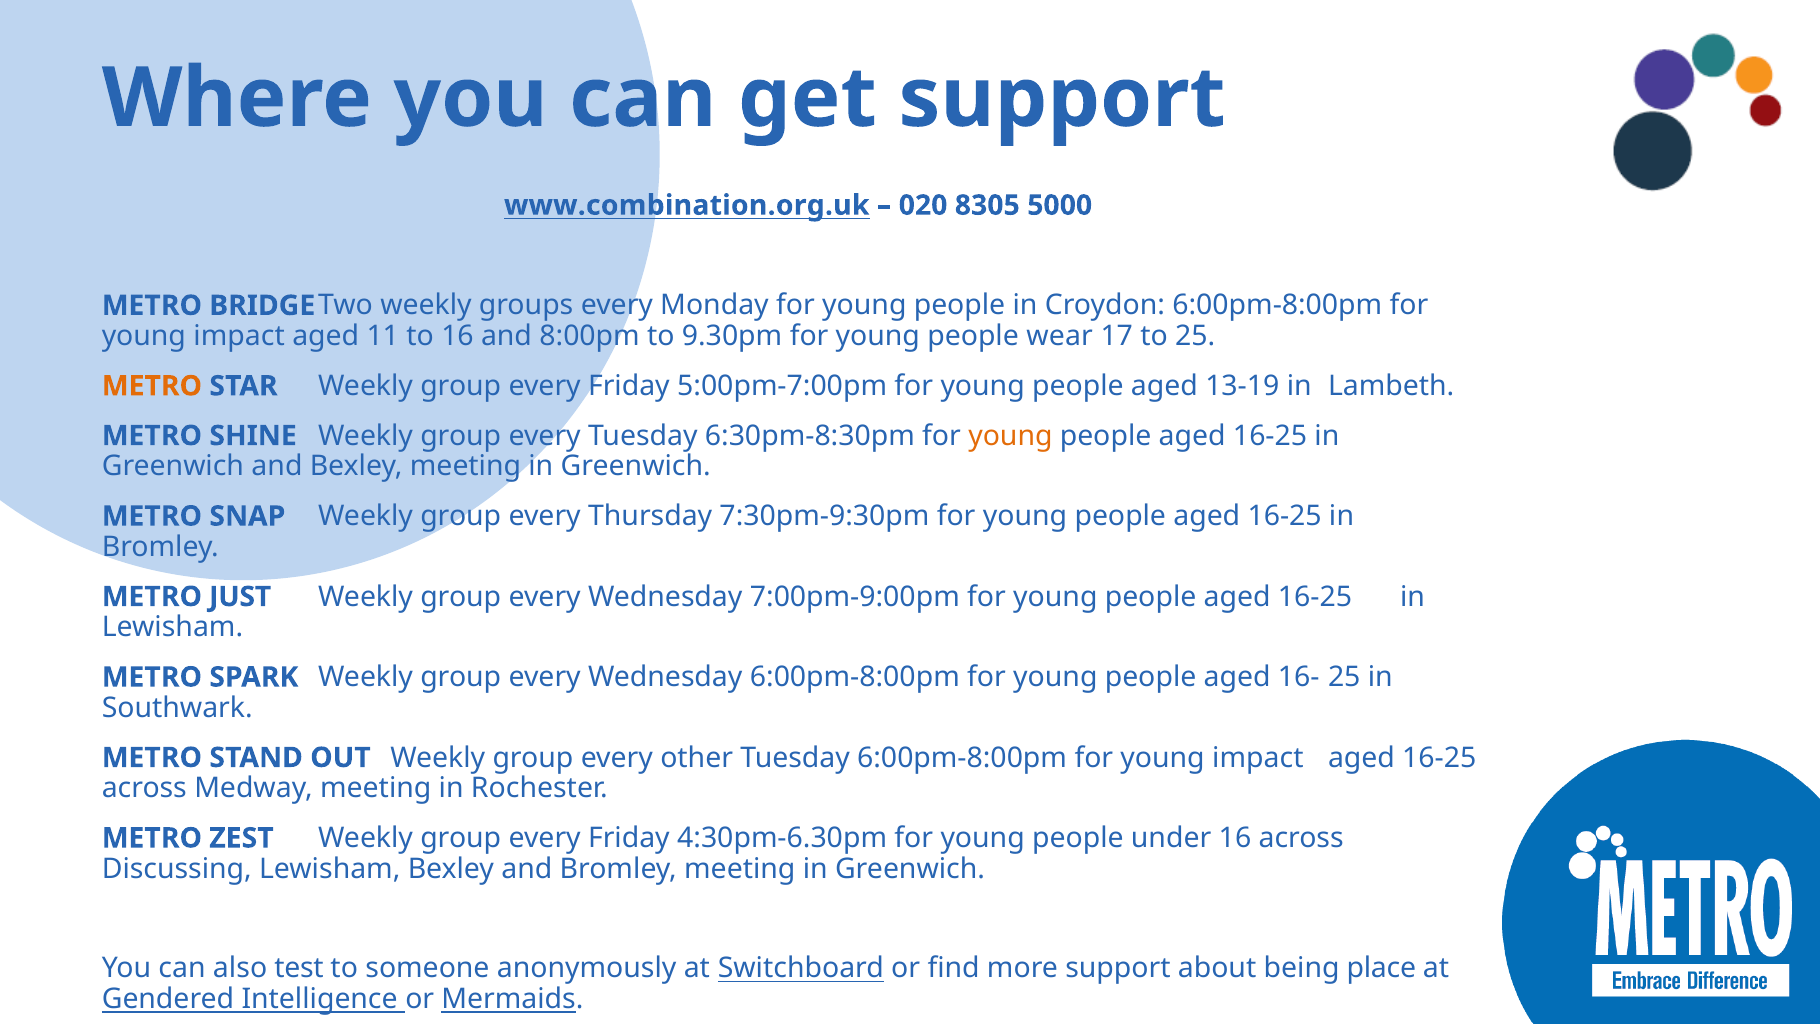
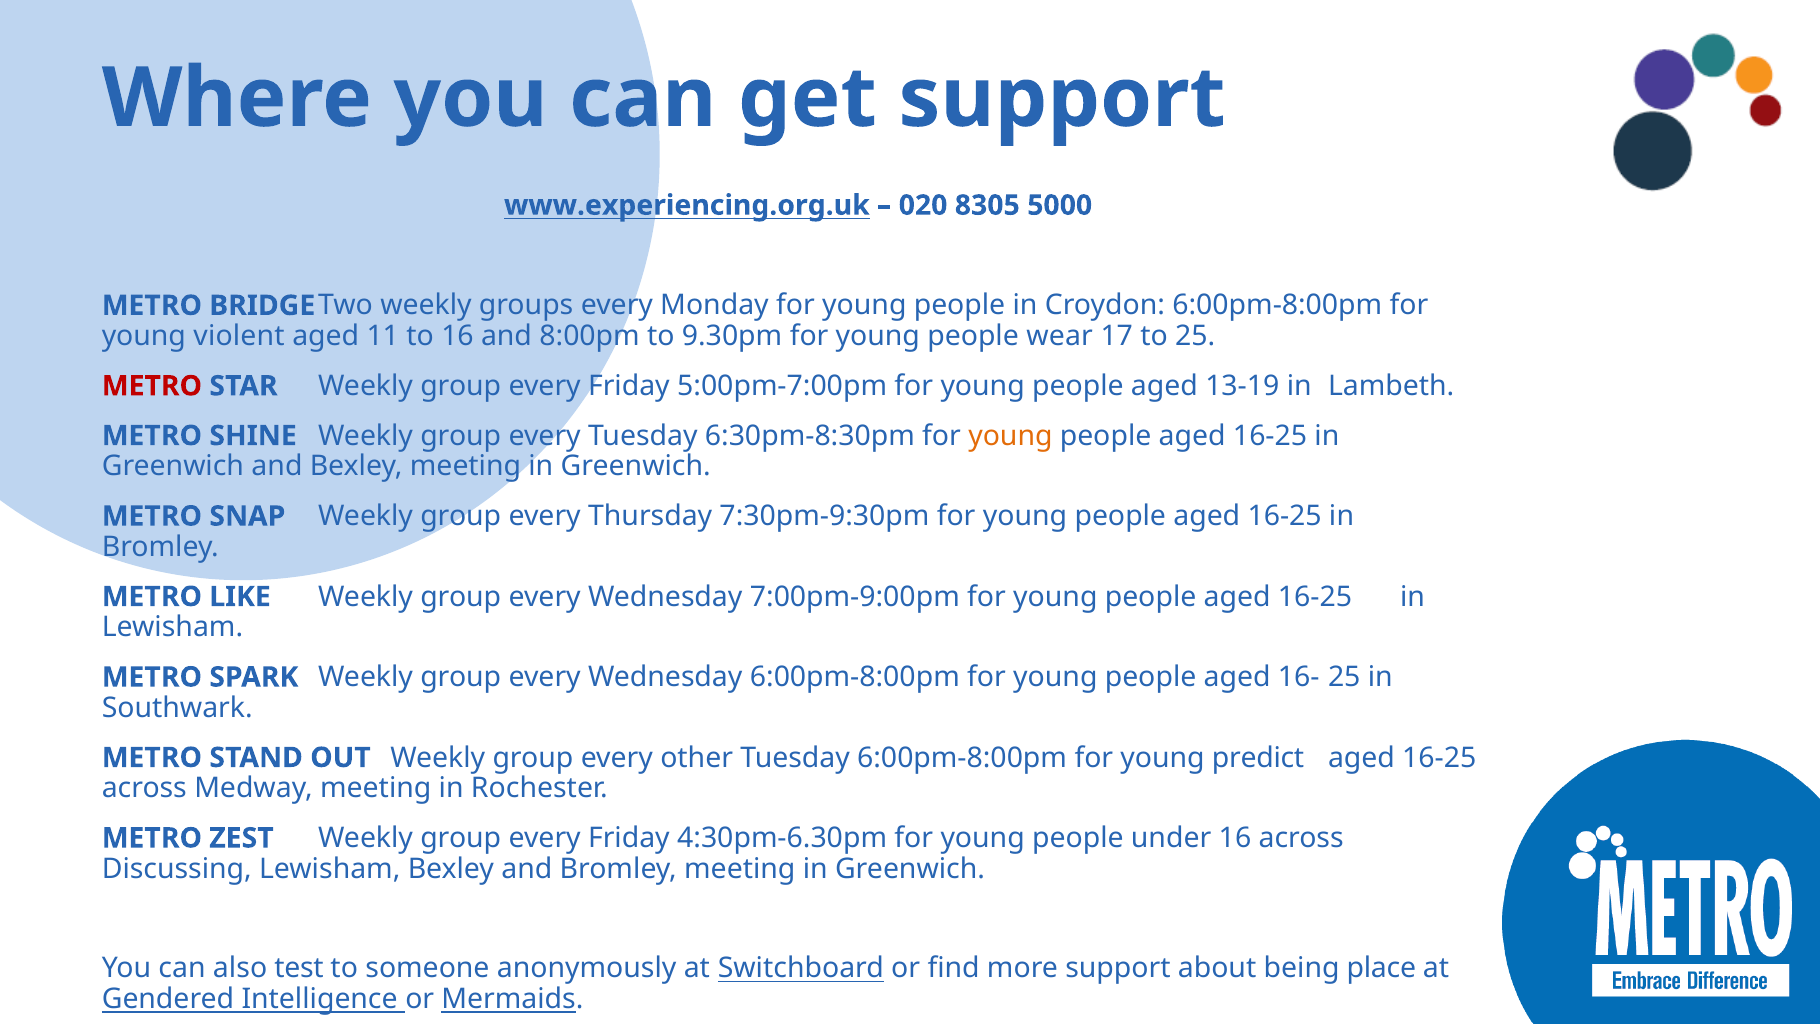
www.combination.org.uk: www.combination.org.uk -> www.experiencing.org.uk (687, 205)
impact: impact -> violent (239, 336)
METRO colour: orange -> red (152, 386)
JUST: JUST -> LIKE (240, 597)
impact: impact -> predict (1258, 757)
